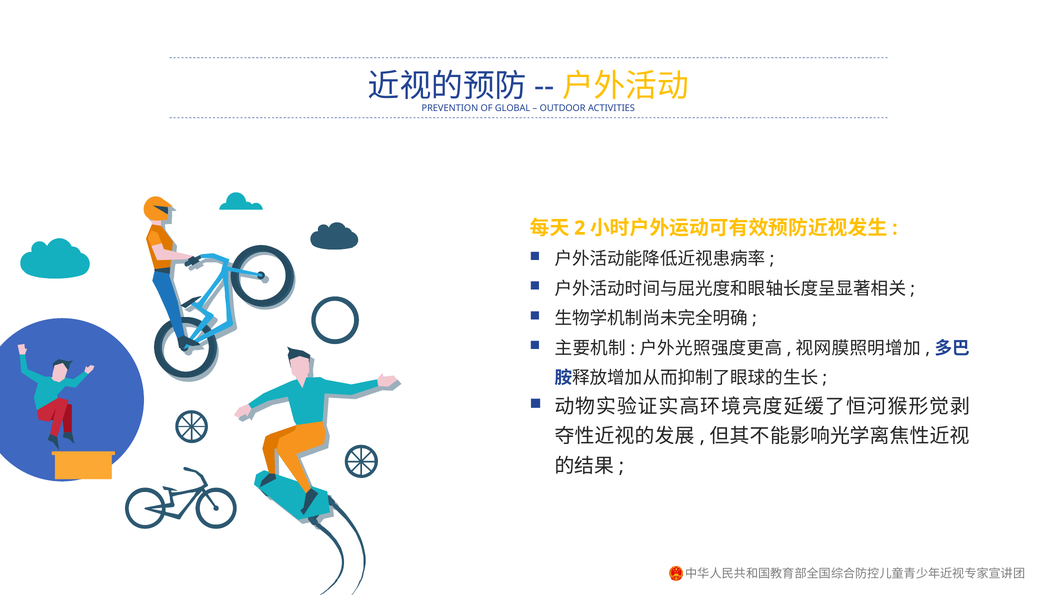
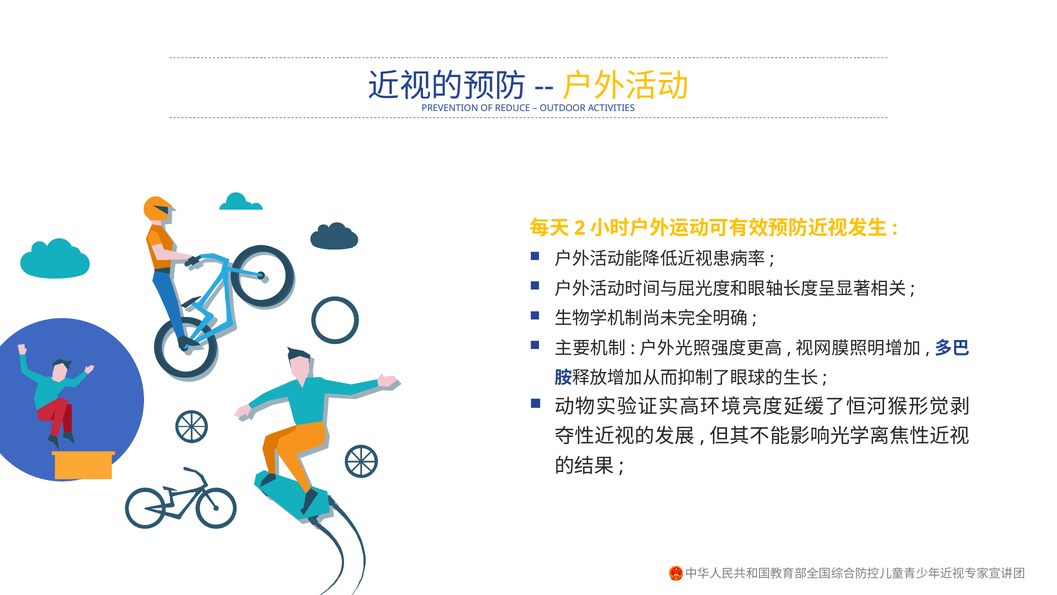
GLOBAL: GLOBAL -> REDUCE (513, 108)
